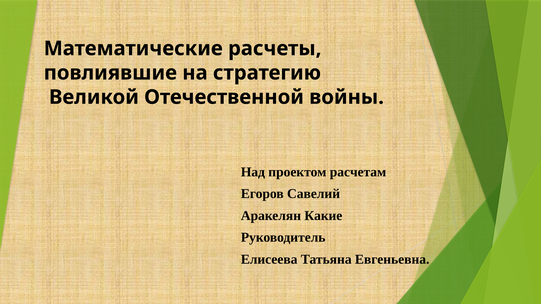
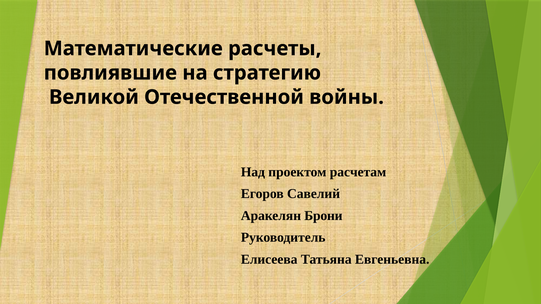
Какие: Какие -> Брони (323, 216)
